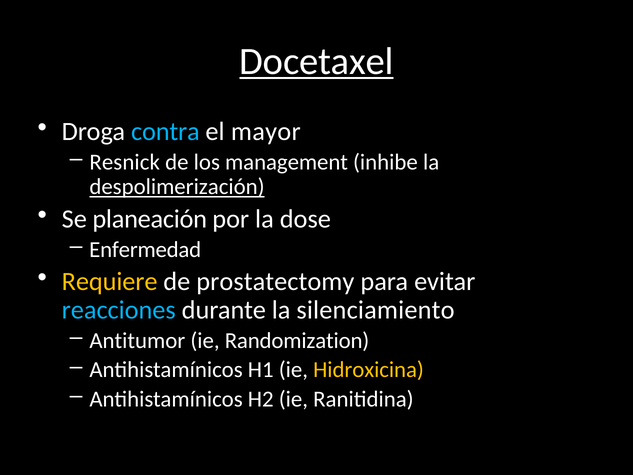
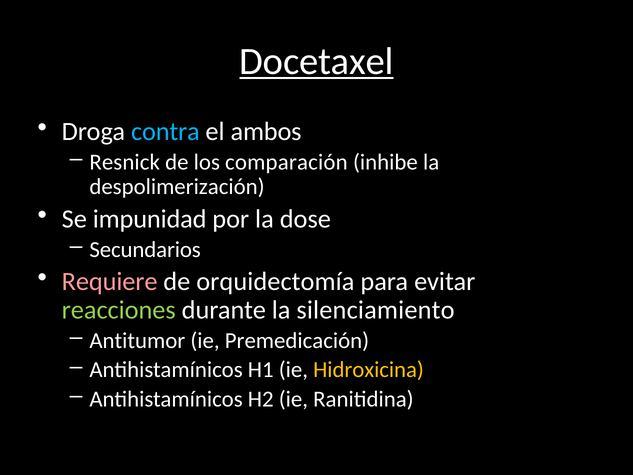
mayor: mayor -> ambos (266, 132)
management: management -> comparación (286, 162)
despolimerización underline: present -> none (177, 187)
planeación: planeación -> impunidad (150, 219)
Enfermedad: Enfermedad -> Secundarios (145, 249)
Requiere colour: yellow -> pink (110, 282)
prostatectomy: prostatectomy -> orquidectomía (275, 282)
reacciones colour: light blue -> light green (119, 310)
Randomization: Randomization -> Premedicación (297, 341)
